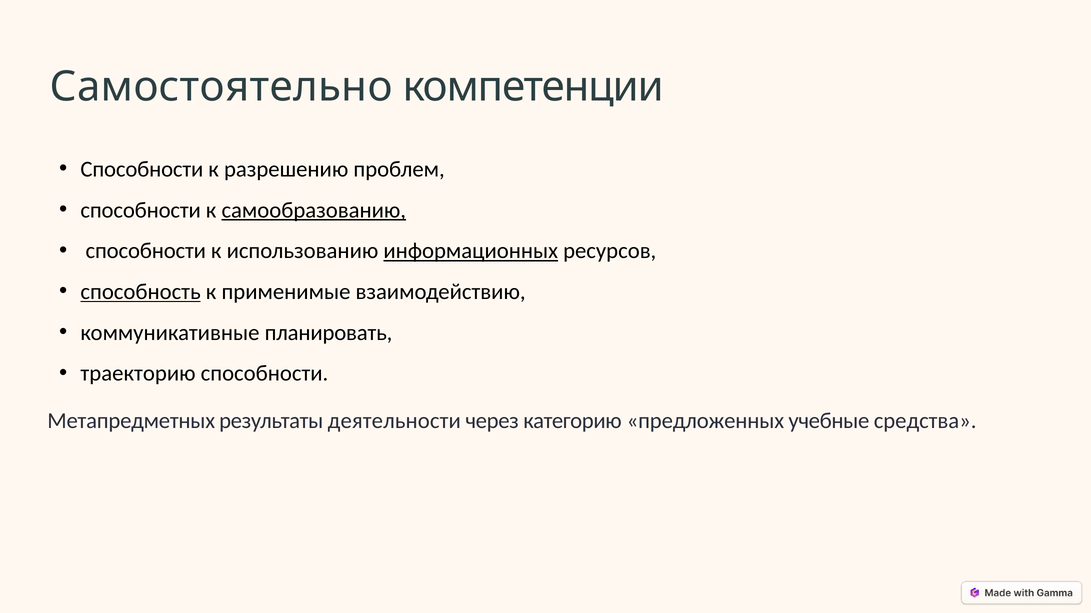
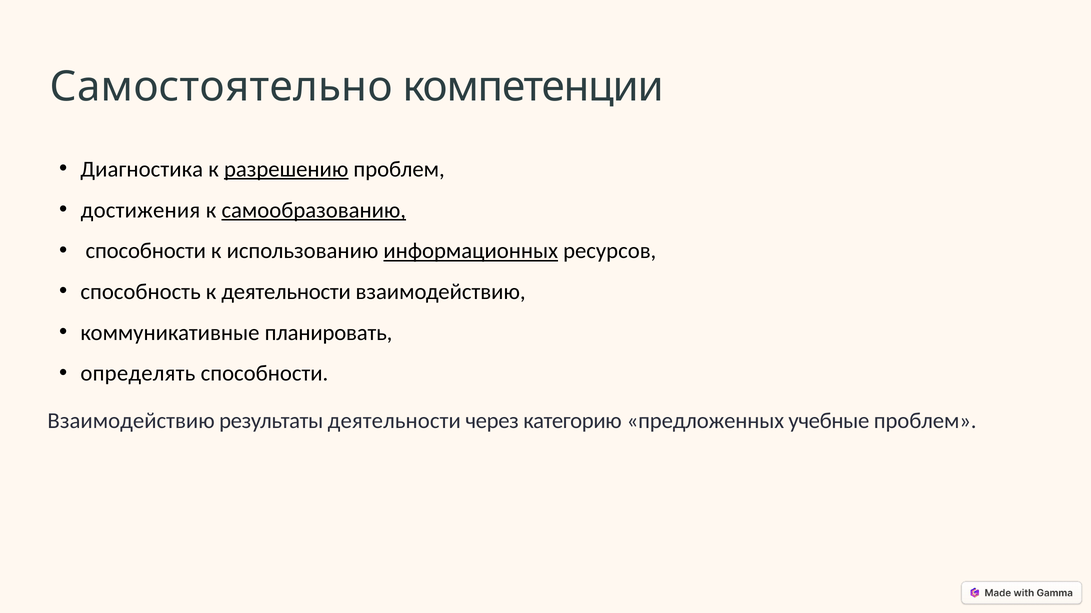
Способности: Способности -> Диагностика (142, 169)
разрешению underline: none -> present (286, 169)
способности: способности -> достижения (140, 210)
способность underline: present -> none (141, 292)
к применимые: применимые -> деятельности (286, 292)
траекторию: траекторию -> определять (138, 374)
Метапредметных: Метапредметных -> Взаимодействию (131, 421)
учебные средства: средства -> проблем (925, 421)
